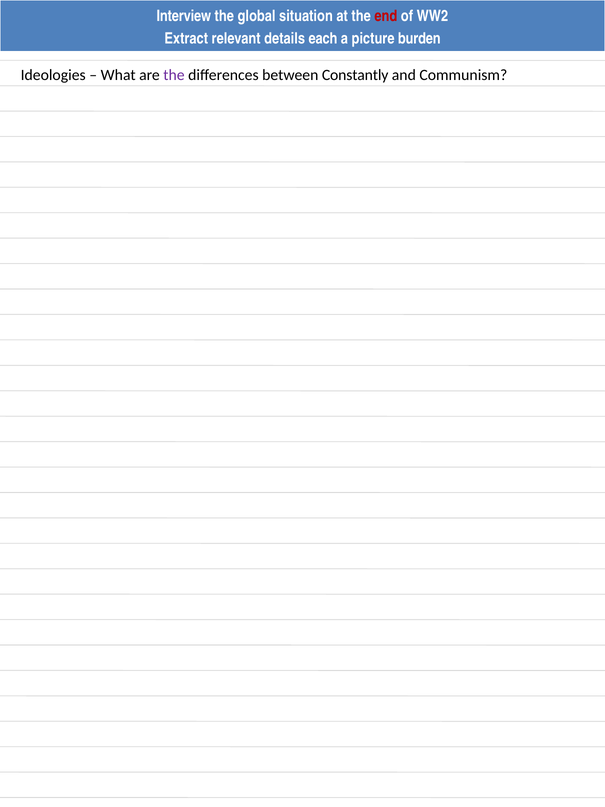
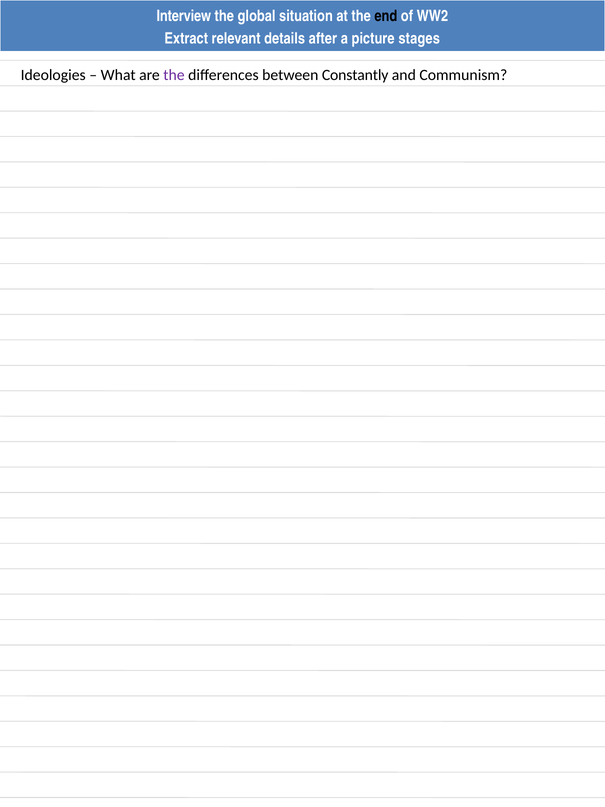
end colour: red -> black (386, 16)
each: each -> after (323, 38)
burden: burden -> stages (419, 38)
